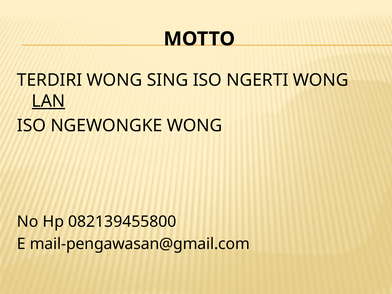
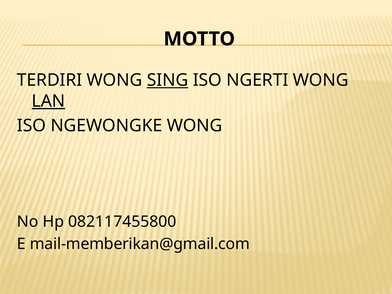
SING underline: none -> present (168, 80)
082139455800: 082139455800 -> 082117455800 (122, 222)
mail-pengawasan@gmail.com: mail-pengawasan@gmail.com -> mail-memberikan@gmail.com (140, 244)
